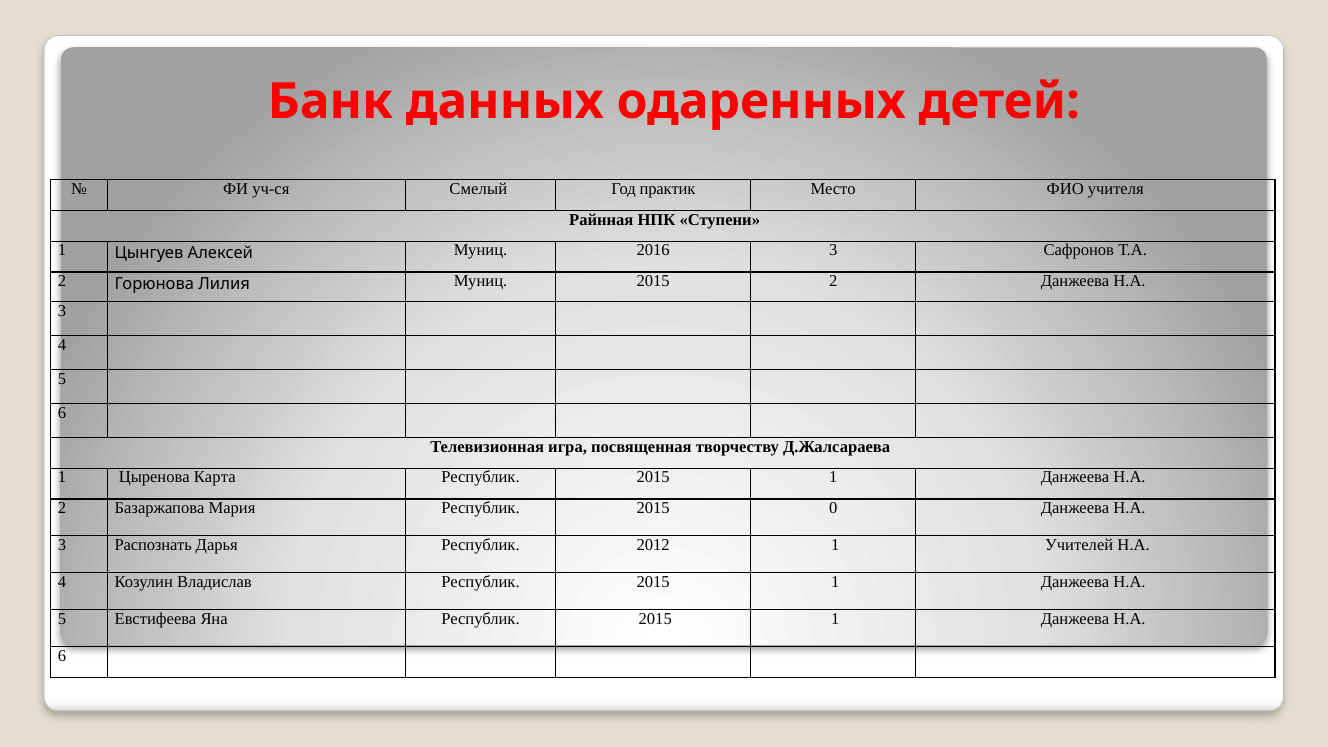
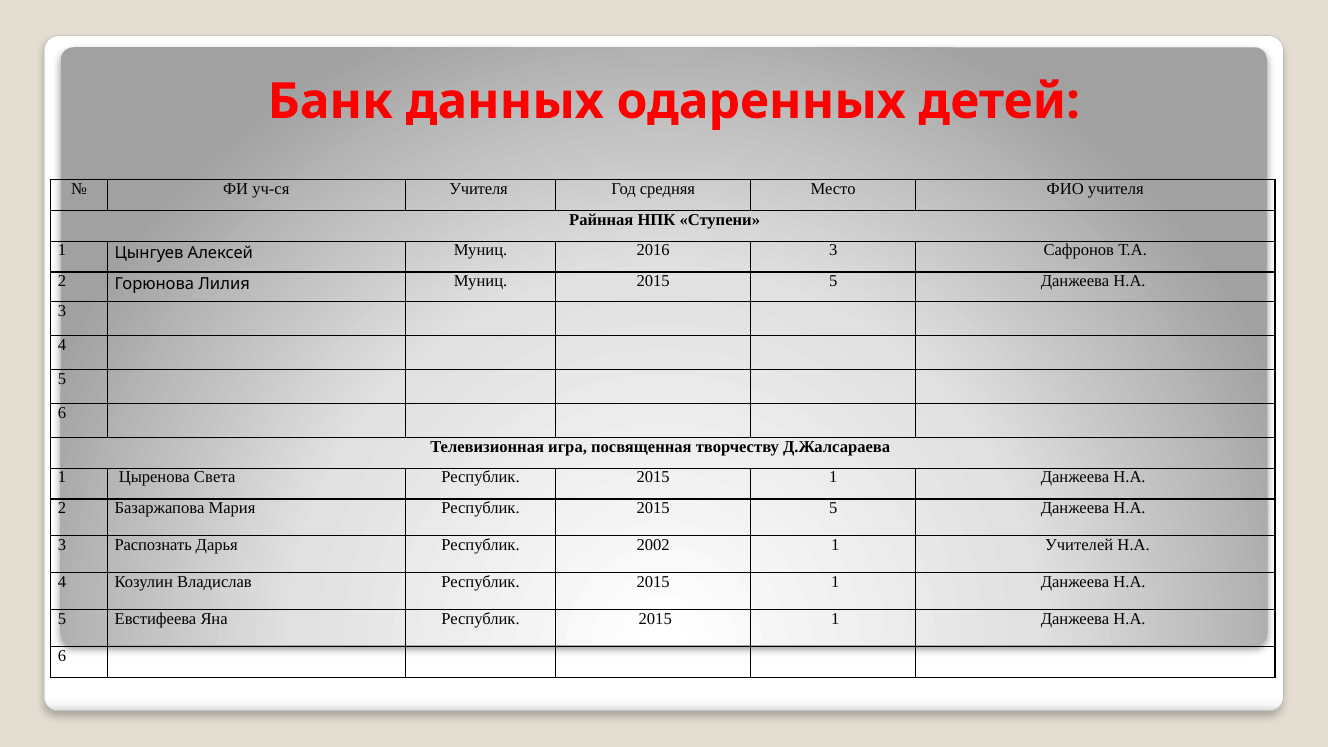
уч-ся Смелый: Смелый -> Учителя (479, 189)
практик: практик -> средняя (667, 189)
Муниц 2015 2: 2 -> 5 (833, 281)
Карта: Карта -> Света (215, 477)
Республик 2015 0: 0 -> 5 (833, 508)
2012: 2012 -> 2002 (653, 545)
